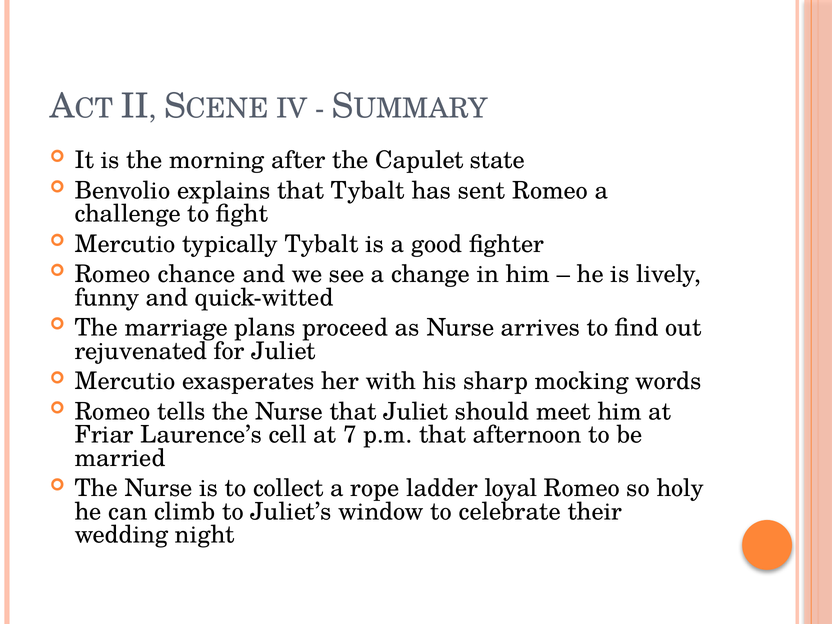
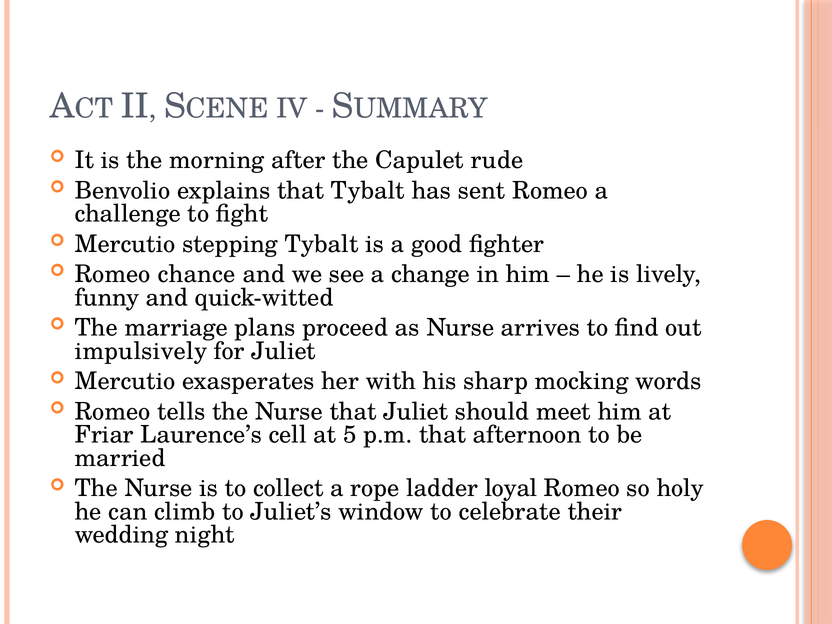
state: state -> rude (497, 160)
typically: typically -> stepping (230, 244)
rejuvenated: rejuvenated -> impulsively (141, 351)
7: 7 -> 5 (350, 435)
